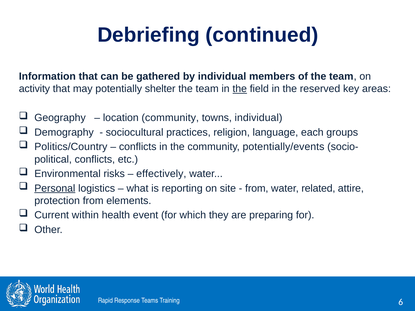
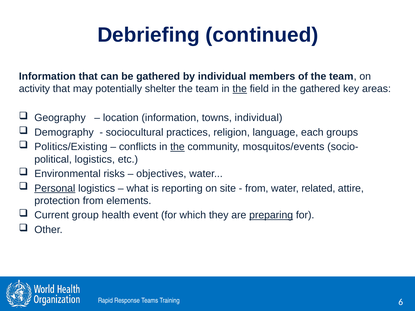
the reserved: reserved -> gathered (320, 89)
location community: community -> information (170, 118)
Politics/Country: Politics/Country -> Politics/Existing (71, 147)
the underline: none -> present (177, 147)
potentially/events: potentially/events -> mosquitos/events (284, 147)
conflicts: conflicts -> logistics (95, 159)
effectively: effectively -> objectives (161, 174)
within: within -> group (85, 215)
preparing underline: none -> present (271, 215)
